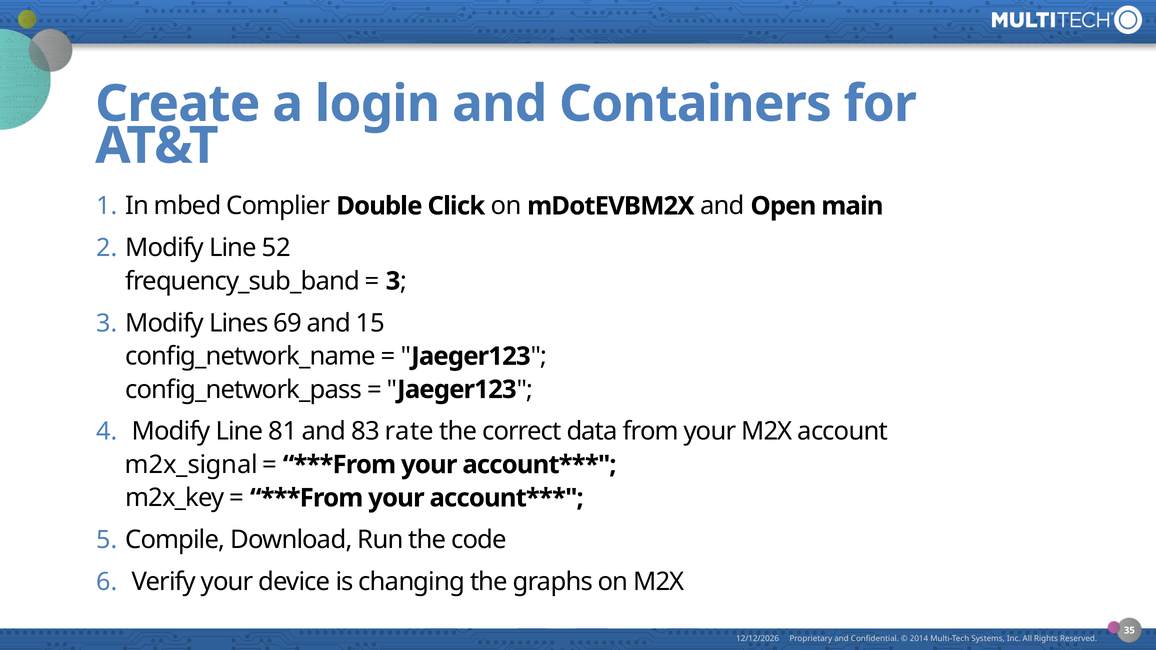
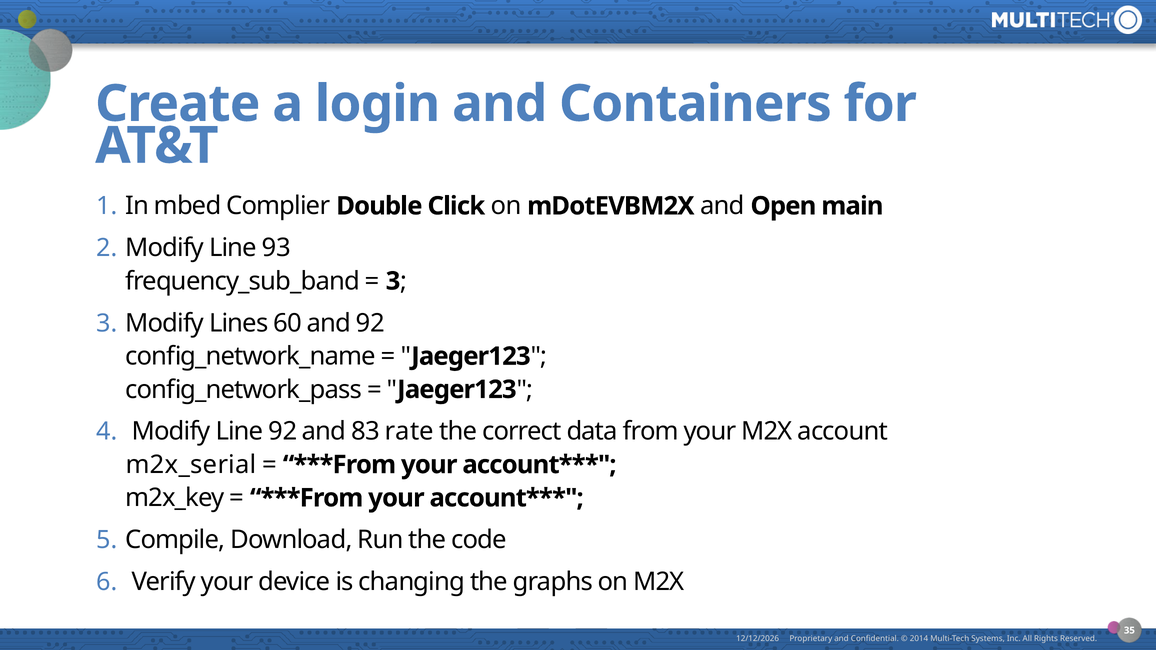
52: 52 -> 93 (276, 248)
69: 69 -> 60 (288, 323)
and 15: 15 -> 92 (370, 323)
Line 81: 81 -> 92 (283, 432)
m2x_signal: m2x_signal -> m2x_serial (191, 465)
